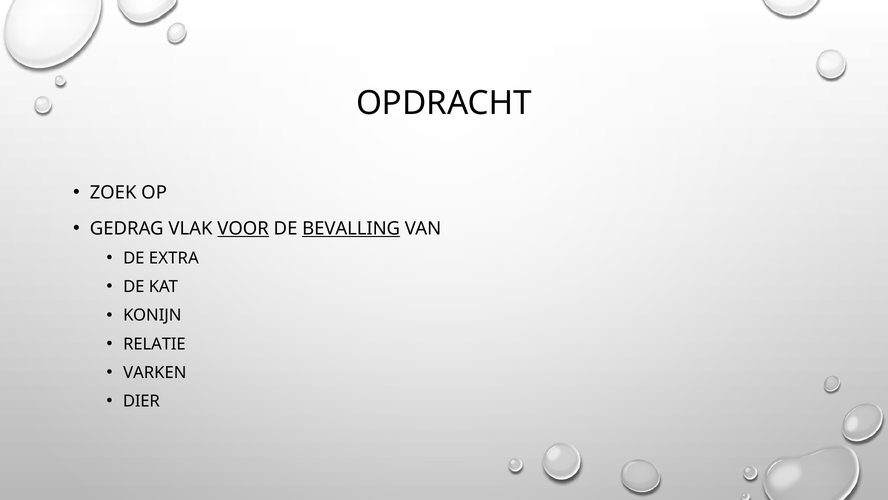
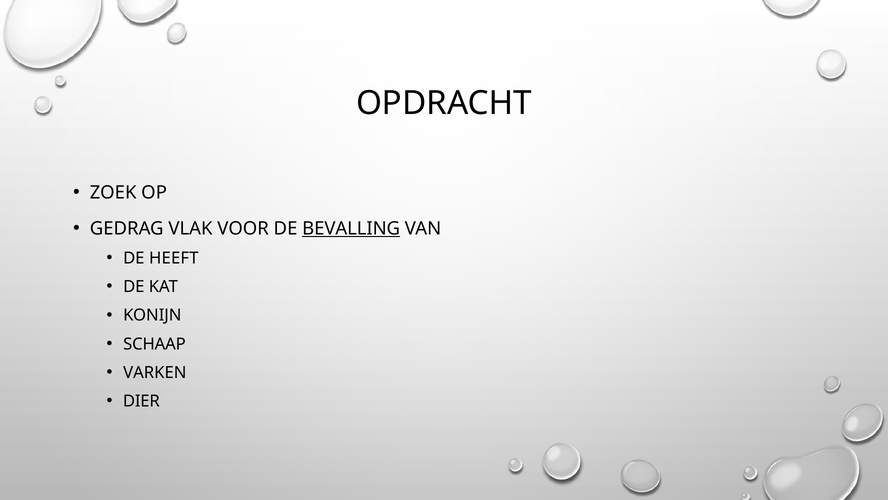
VOOR underline: present -> none (243, 228)
EXTRA: EXTRA -> HEEFT (174, 258)
RELATIE: RELATIE -> SCHAAP (154, 344)
